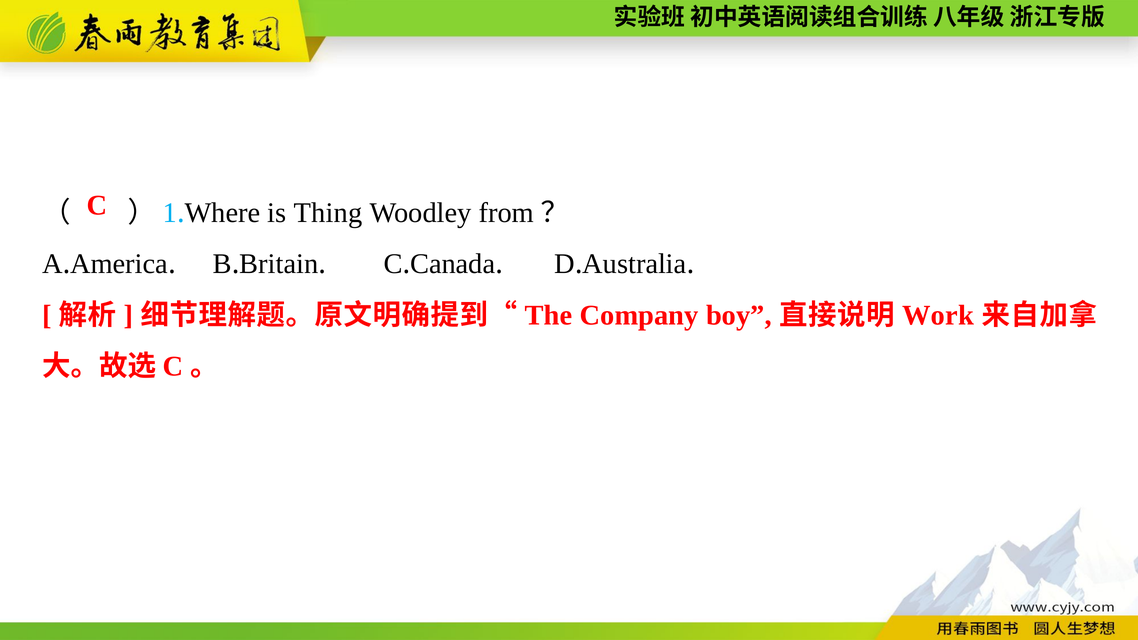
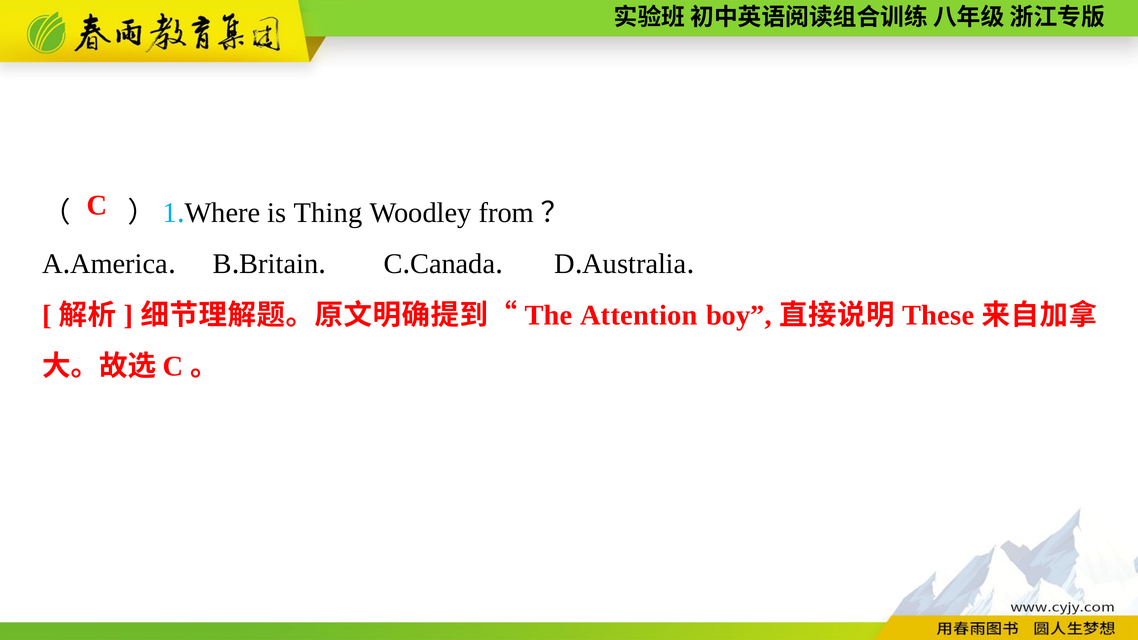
Company: Company -> Attention (639, 315)
Work: Work -> These (938, 315)
